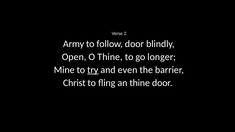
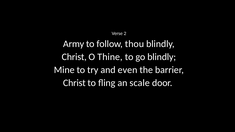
follow door: door -> thou (134, 44)
Open: Open -> Christ (74, 57)
go longer: longer -> blindly (162, 57)
try underline: present -> none (93, 70)
an thine: thine -> scale (140, 83)
